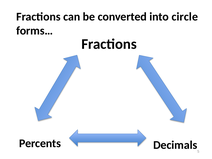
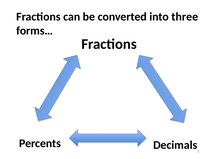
circle: circle -> three (185, 17)
